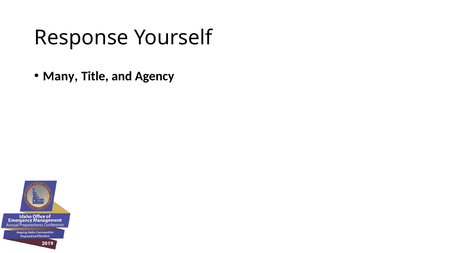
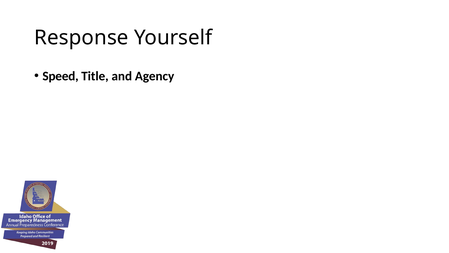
Many: Many -> Speed (61, 76)
